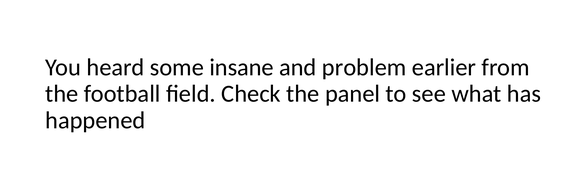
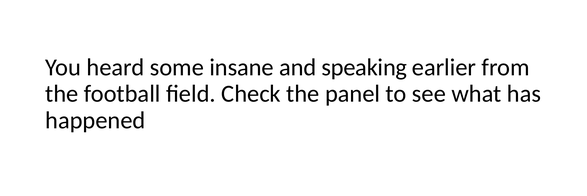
problem: problem -> speaking (364, 67)
